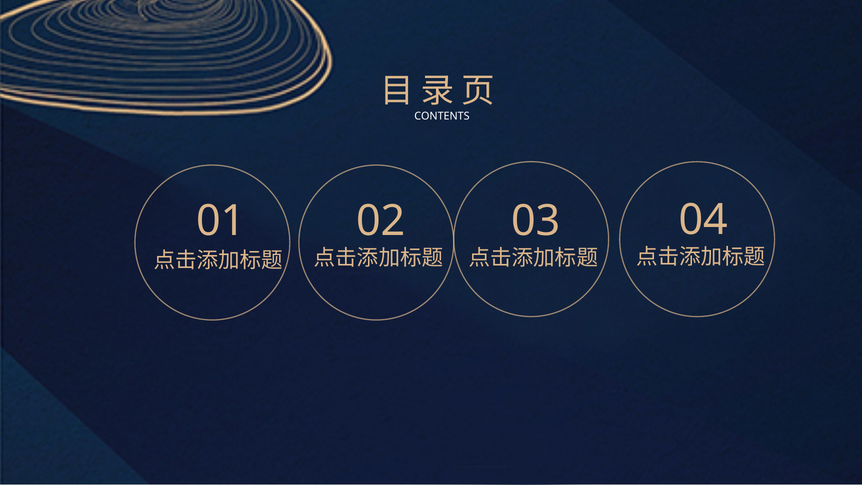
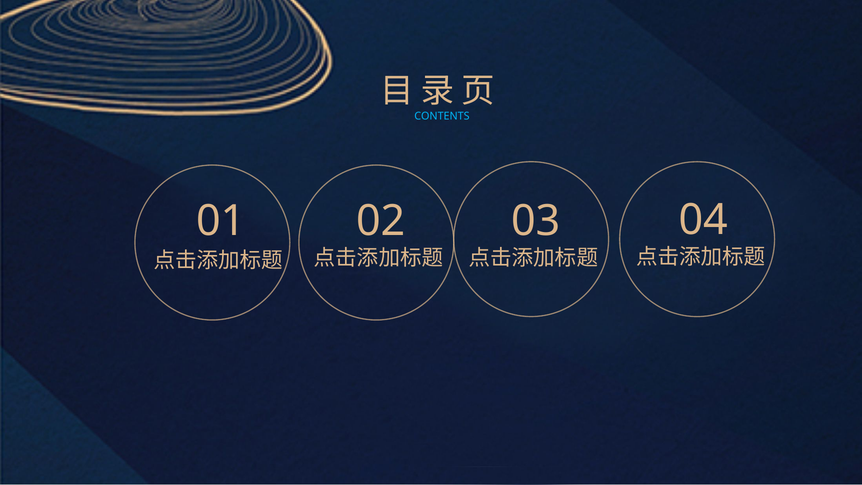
CONTENTS colour: white -> light blue (442, 116)
